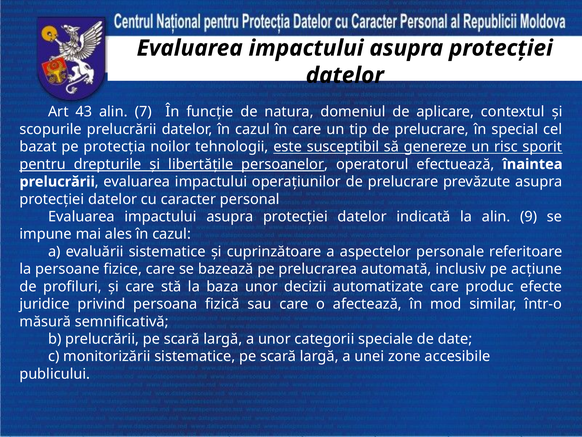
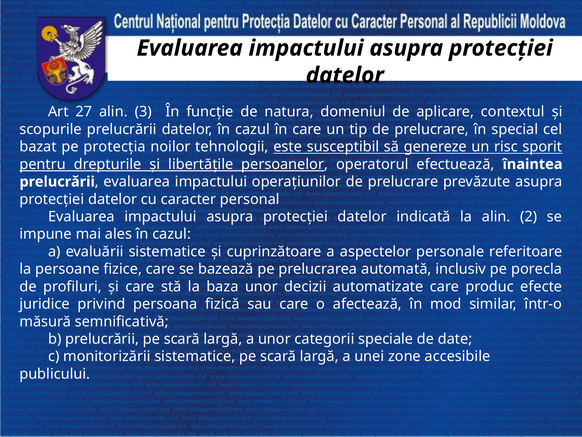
43: 43 -> 27 (84, 112)
7: 7 -> 3 (143, 112)
9: 9 -> 2 (529, 216)
acțiune: acțiune -> porecla (537, 269)
